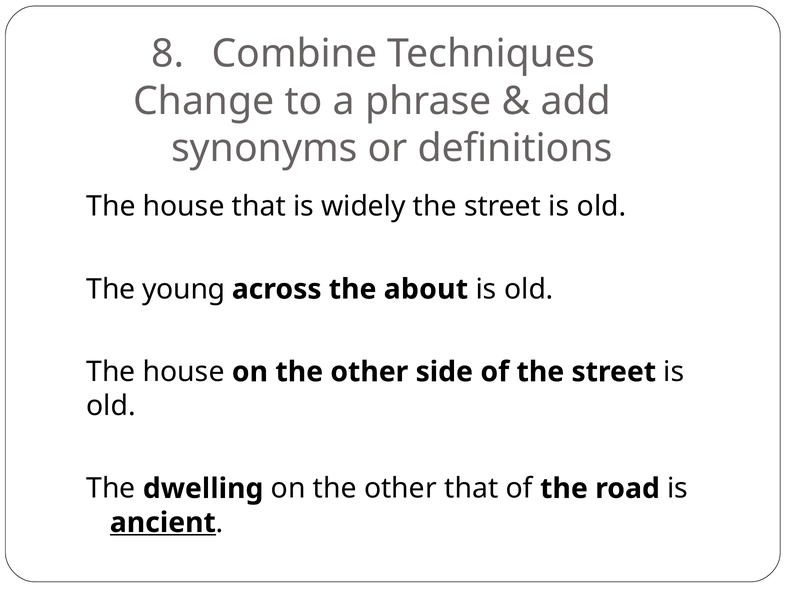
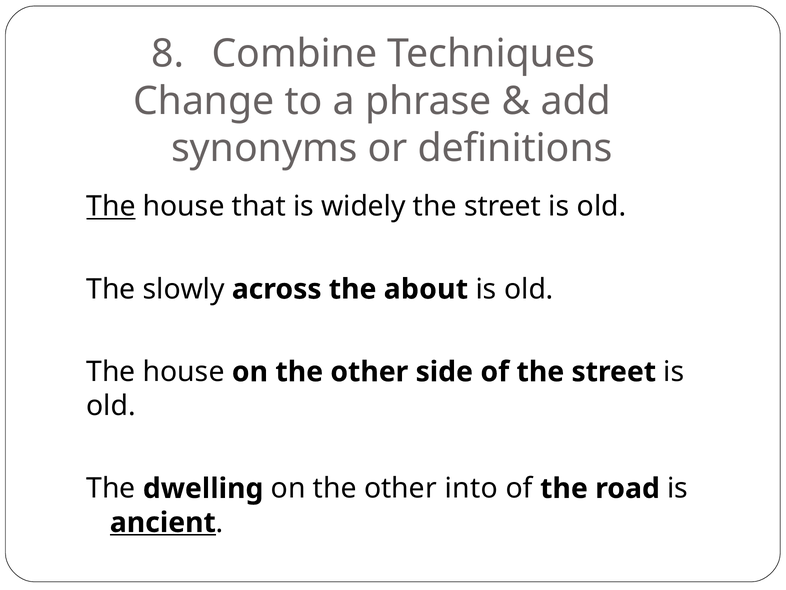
The underline: none -> present (111, 206)
young: young -> slowly (184, 289)
other that: that -> into (471, 488)
